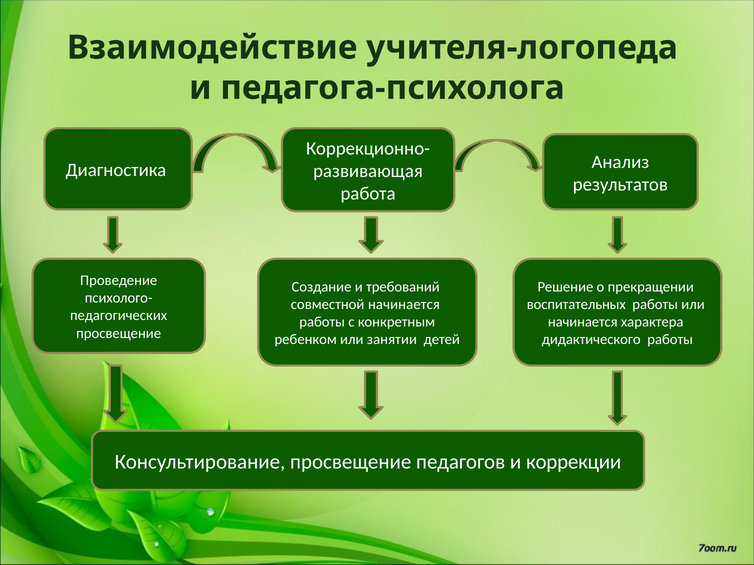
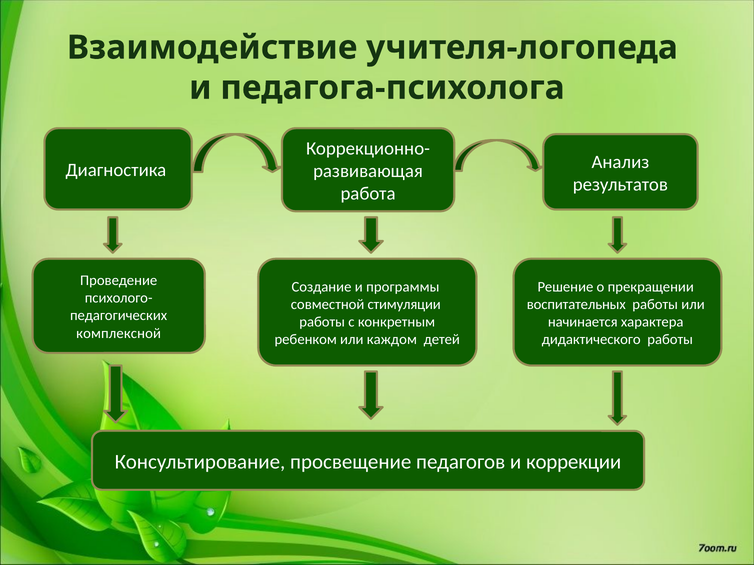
требований: требований -> программы (403, 287)
совместной начинается: начинается -> стимуляции (404, 305)
просвещение: просвещение -> комплексной (119, 334)
занятии: занятии -> каждом (392, 340)
